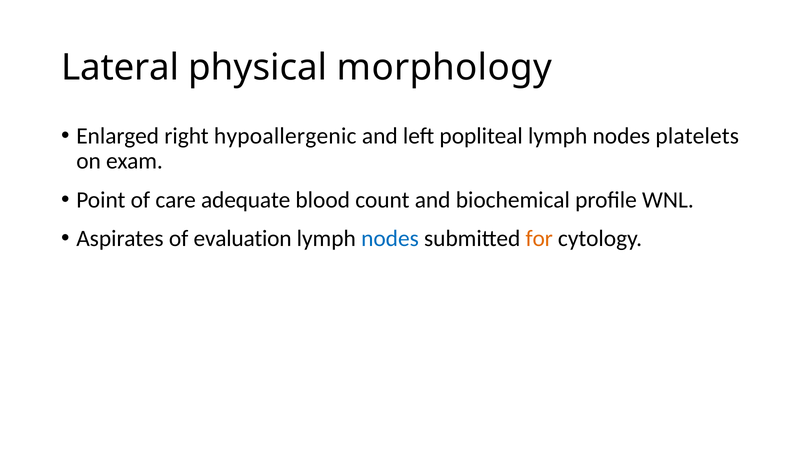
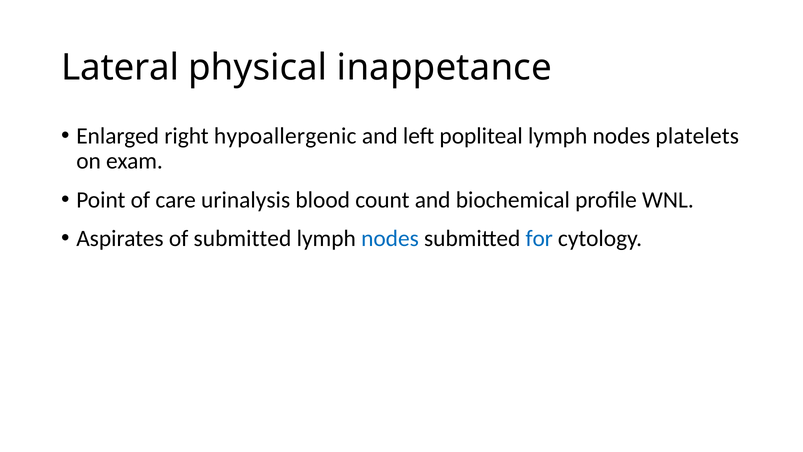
morphology: morphology -> inappetance (444, 67)
adequate: adequate -> urinalysis (246, 200)
of evaluation: evaluation -> submitted (242, 238)
for colour: orange -> blue (539, 238)
